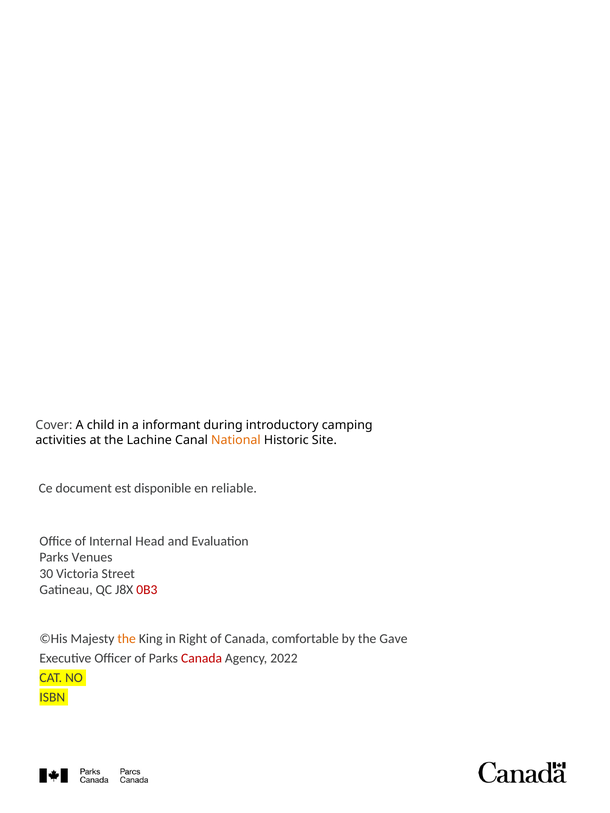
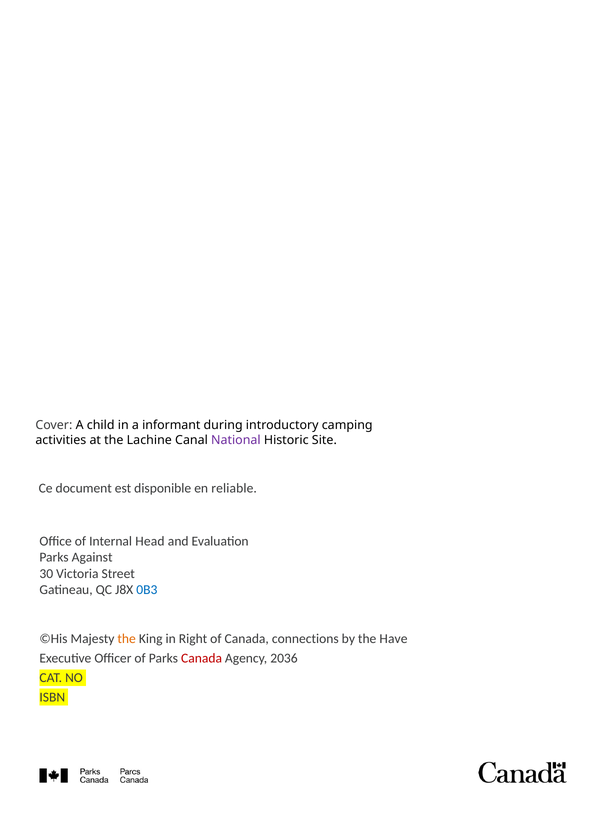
National colour: orange -> purple (236, 440)
Venues: Venues -> Against (92, 558)
0B3 colour: red -> blue (147, 590)
comfortable: comfortable -> connections (305, 639)
Gave: Gave -> Have (393, 639)
2022: 2022 -> 2036 (284, 658)
